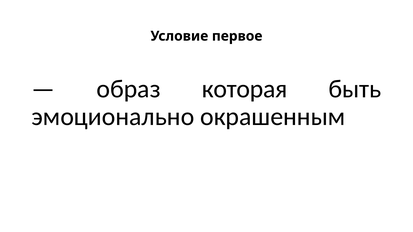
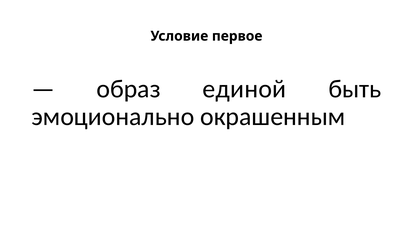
которая: которая -> единой (244, 89)
